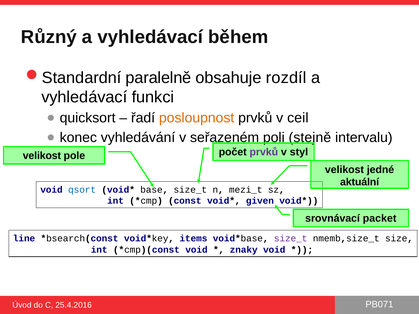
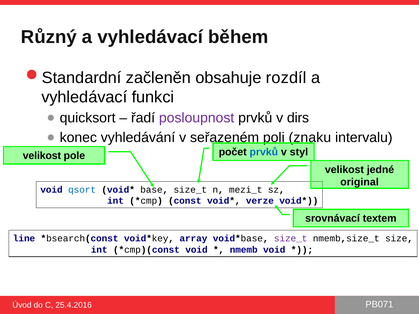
paralelně: paralelně -> začleněn (158, 78)
posloupnost colour: orange -> purple (197, 118)
ceil: ceil -> dirs (298, 118)
stejně: stejně -> znaku (310, 138)
prvků colour: purple -> blue (264, 152)
aktuální: aktuální -> original (360, 182)
given: given -> verze (260, 201)
packet: packet -> textem (380, 219)
items: items -> array (193, 239)
znaky: znaky -> nmemb (244, 250)
